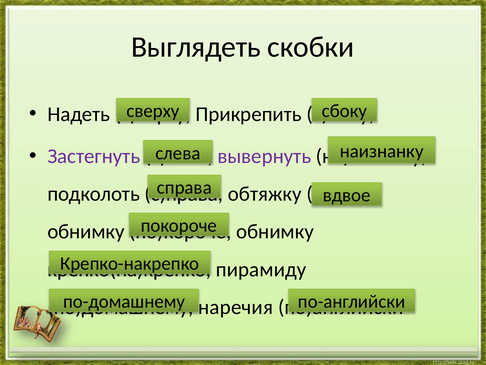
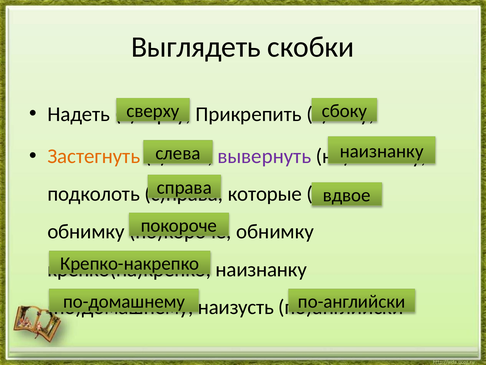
Застегнуть colour: purple -> orange (94, 156)
обтяжку: обтяжку -> которые (265, 194)
пирамиду: пирамиду -> наизнанку (261, 269)
наречия: наречия -> наизусть (236, 307)
